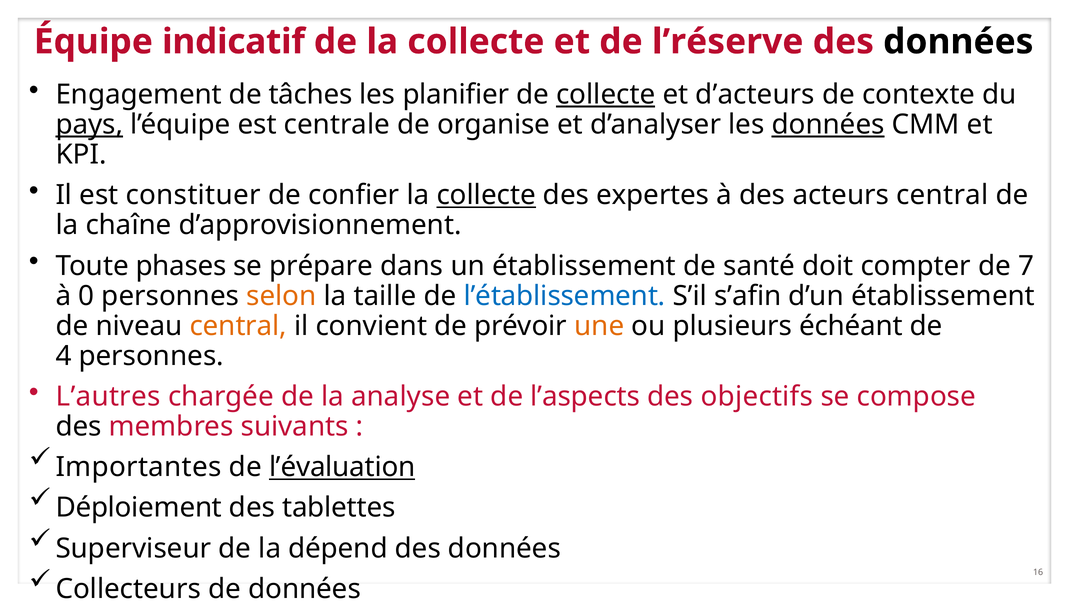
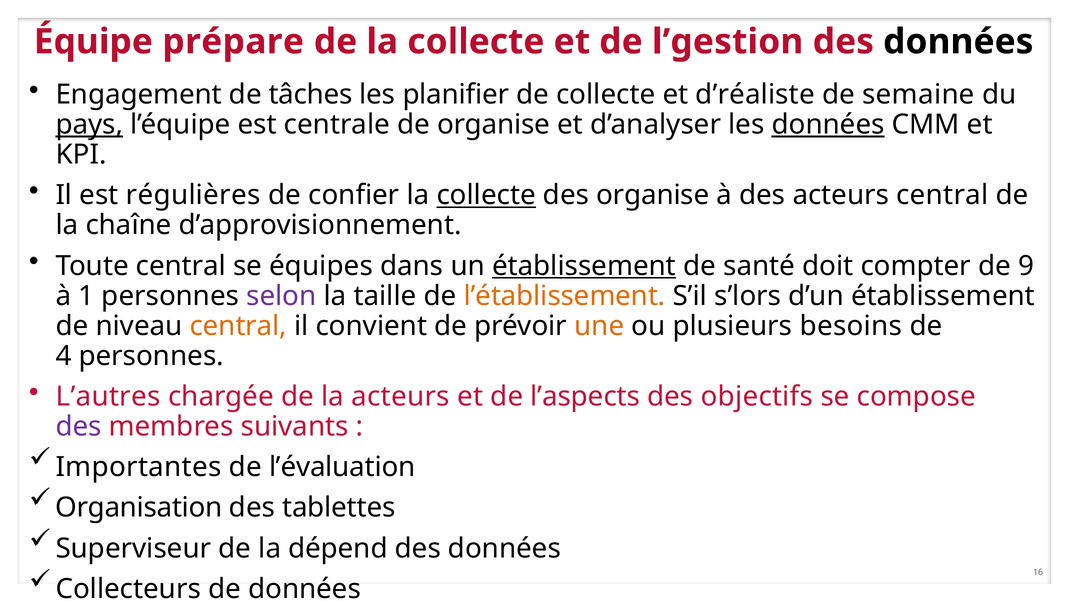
indicatif: indicatif -> prépare (233, 42)
l’réserve: l’réserve -> l’gestion (728, 42)
collecte underline: present -> none (606, 95)
d’acteurs: d’acteurs -> d’réaliste (755, 95)
contexte: contexte -> semaine (918, 95)
constituer: constituer -> régulières (193, 195)
des expertes: expertes -> organise (653, 195)
Toute phases: phases -> central (181, 266)
prépare: prépare -> équipes (321, 266)
établissement underline: none -> present (584, 266)
7: 7 -> 9 (1026, 266)
0: 0 -> 1 (86, 296)
selon colour: orange -> purple (281, 296)
l’établissement colour: blue -> orange (565, 296)
s’afin: s’afin -> s’lors (748, 296)
échéant: échéant -> besoins (851, 326)
la analyse: analyse -> acteurs (401, 397)
des colour: black -> purple (79, 427)
l’évaluation underline: present -> none (342, 467)
Déploiement: Déploiement -> Organisation (139, 508)
